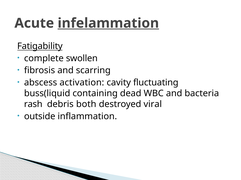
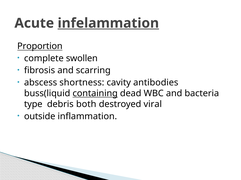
Fatigability: Fatigability -> Proportion (40, 46)
activation: activation -> shortness (82, 83)
fluctuating: fluctuating -> antibodies (156, 83)
containing underline: none -> present (95, 94)
rash: rash -> type (33, 105)
